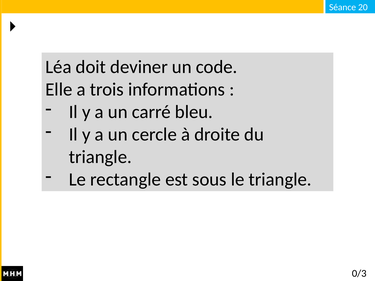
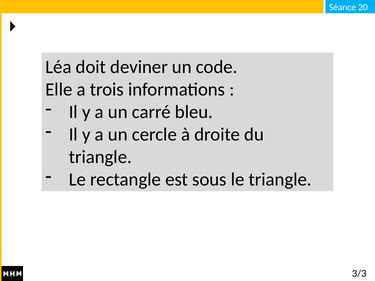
0/3: 0/3 -> 3/3 (359, 274)
